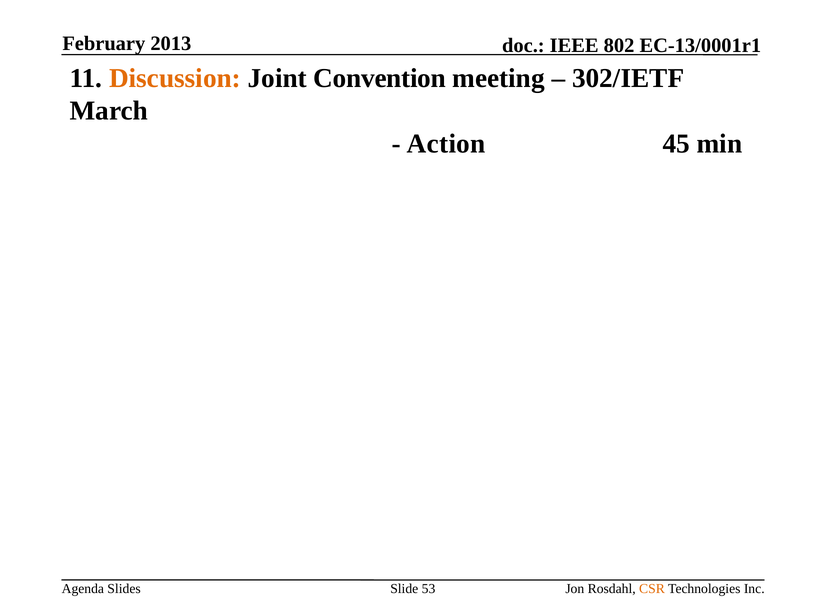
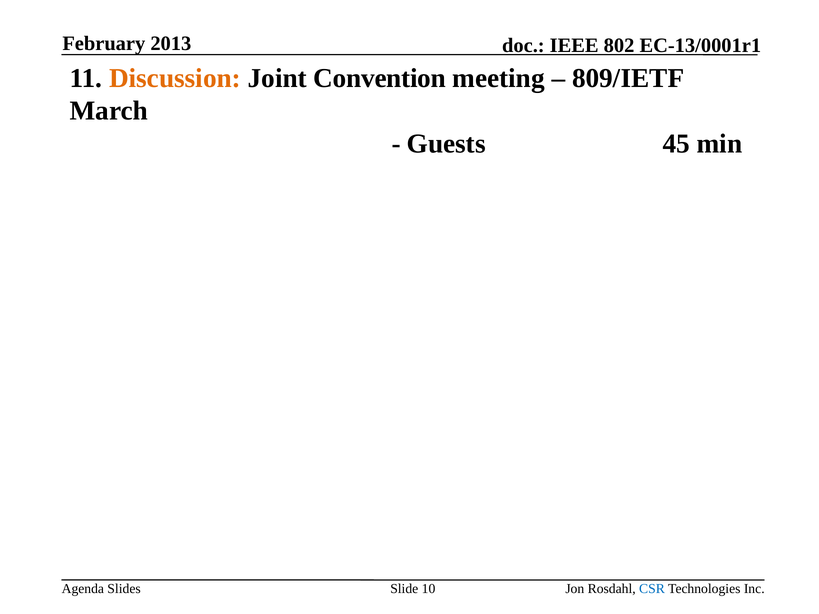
302/IETF: 302/IETF -> 809/IETF (628, 78)
Action: Action -> Guests (446, 144)
53: 53 -> 10 (429, 589)
CSR colour: orange -> blue (652, 589)
